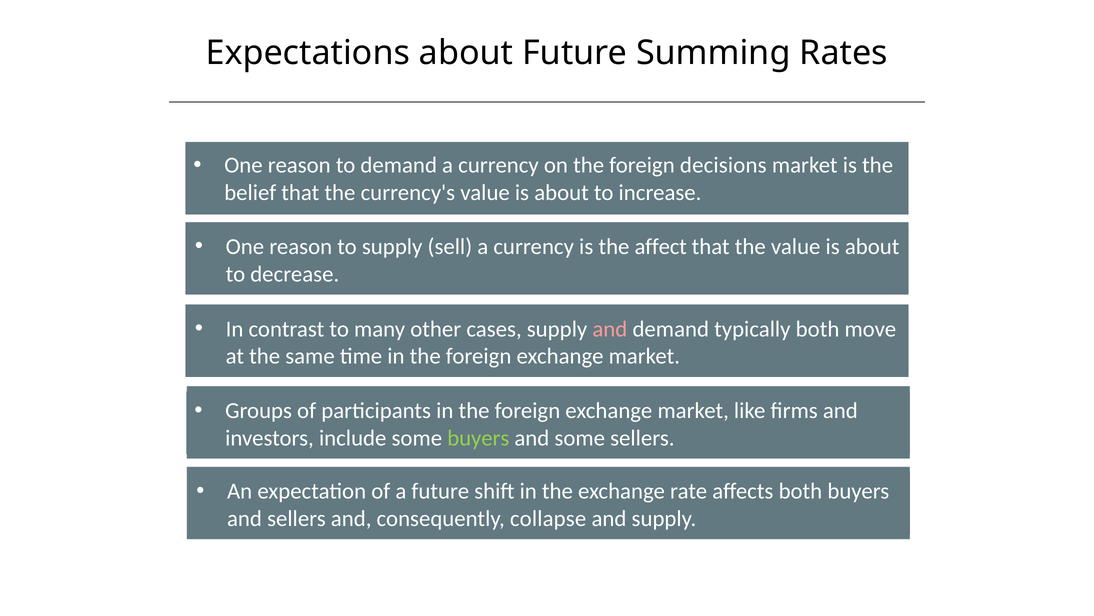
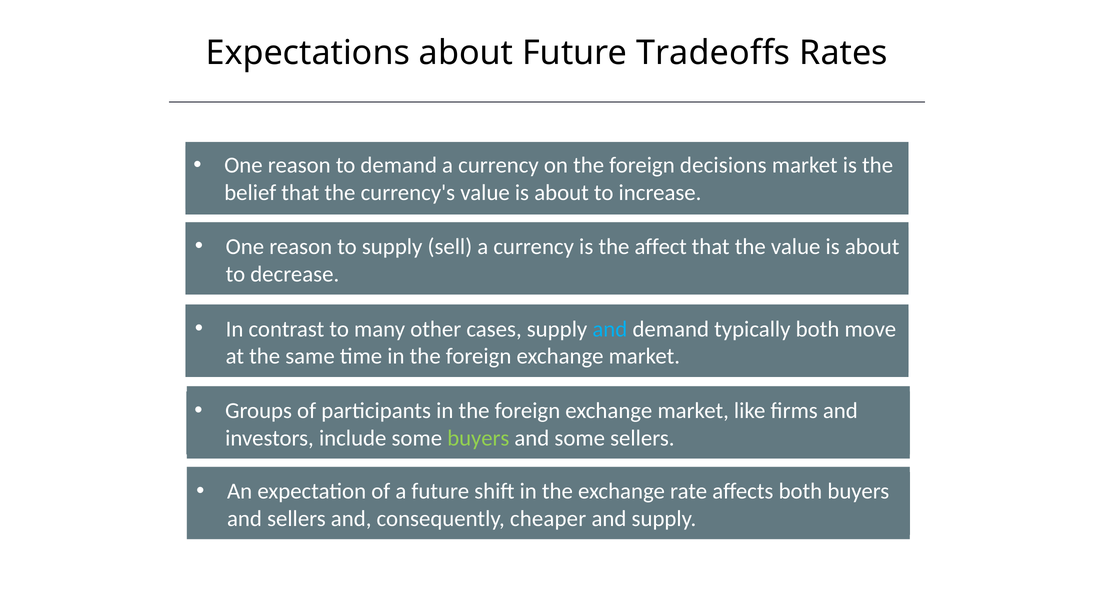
Summing: Summing -> Tradeoffs (713, 53)
and colour: pink -> light blue (610, 329)
collapse: collapse -> cheaper (548, 518)
